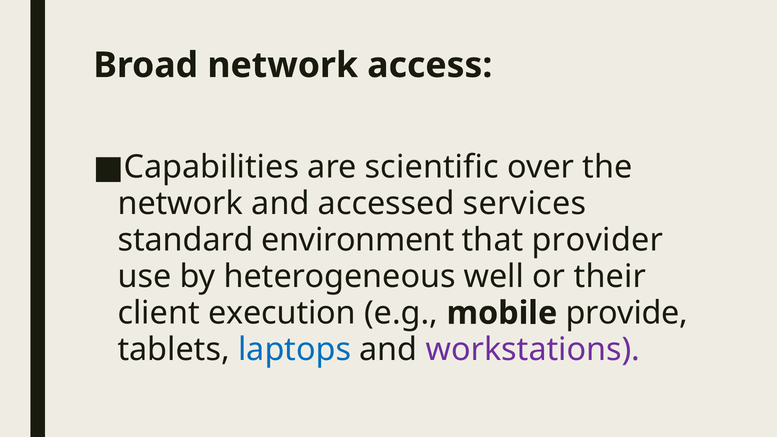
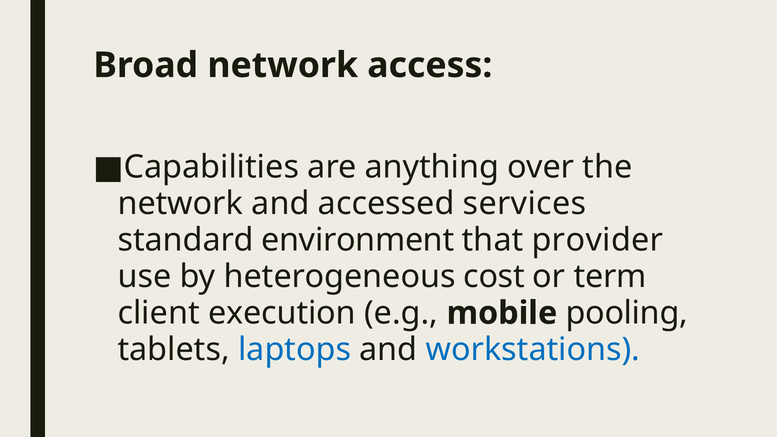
scientific: scientific -> anything (432, 167)
well: well -> cost (494, 277)
their: their -> term (610, 277)
provide: provide -> pooling (627, 313)
workstations colour: purple -> blue (533, 350)
